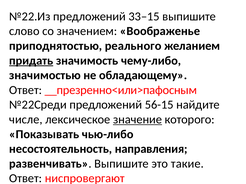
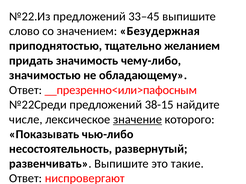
33–15: 33–15 -> 33–45 (144, 16)
Воображенье: Воображенье -> Безудержная (160, 31)
реального: реального -> тщательно (133, 46)
придать underline: present -> none (31, 61)
56-15: 56-15 -> 38-15 (159, 105)
направления: направления -> развернутый (151, 149)
